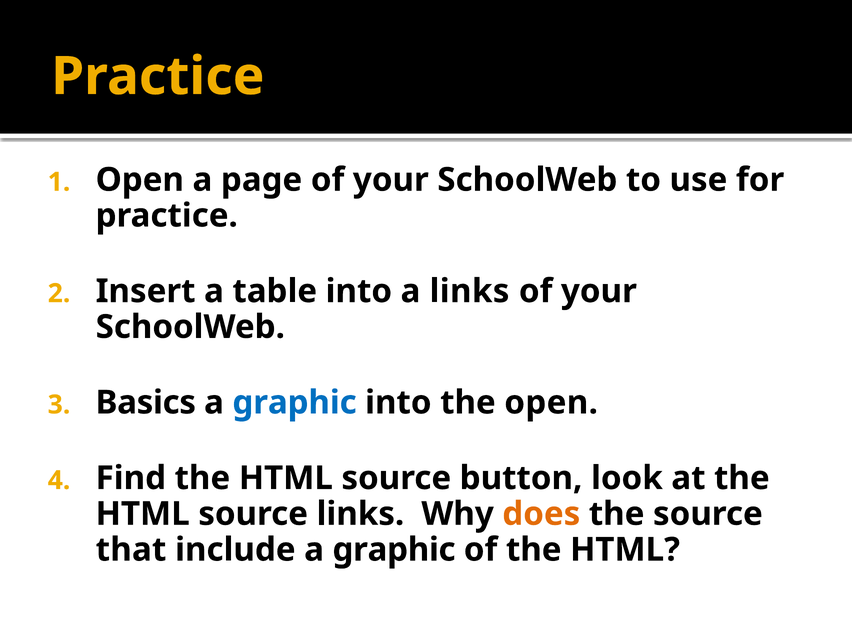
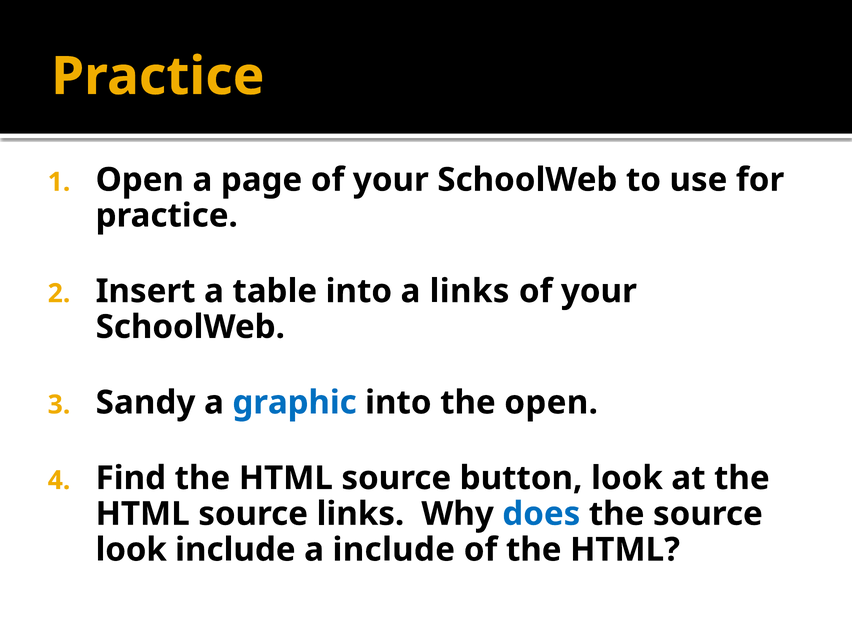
Basics: Basics -> Sandy (146, 403)
does colour: orange -> blue (541, 514)
that: that -> look (131, 550)
include a graphic: graphic -> include (394, 550)
